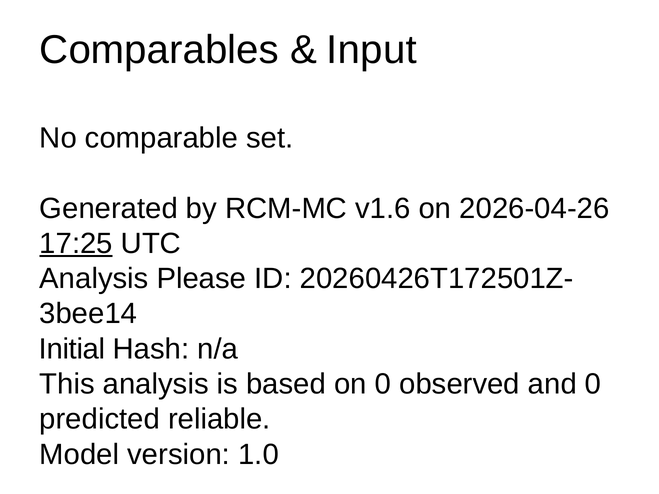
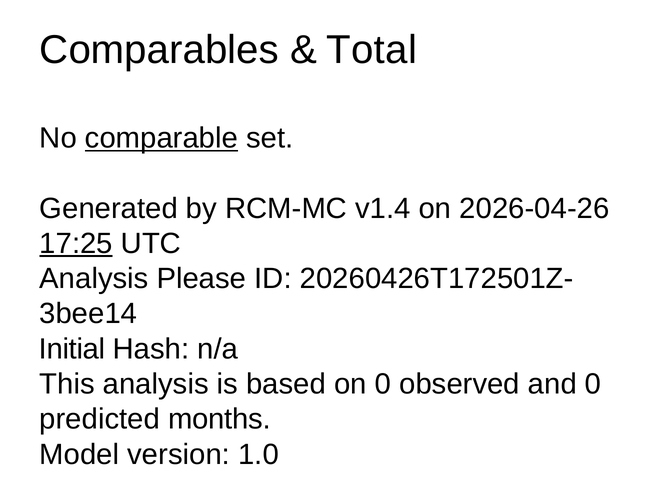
Input: Input -> Total (372, 50)
comparable underline: none -> present (162, 138)
v1.6: v1.6 -> v1.4 (383, 209)
reliable: reliable -> months (219, 419)
